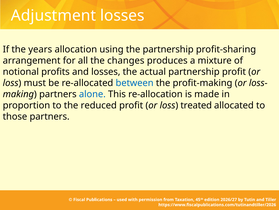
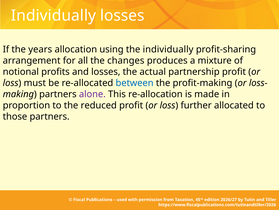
Adjustment: Adjustment -> Individually (54, 15)
the partnership: partnership -> individually (168, 49)
alone colour: blue -> purple (92, 94)
treated: treated -> further (196, 105)
